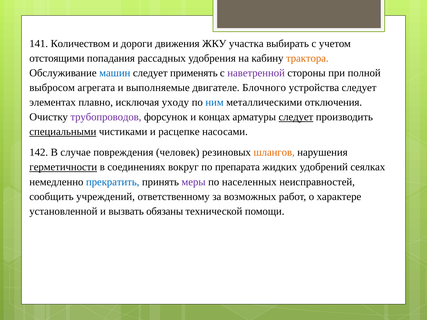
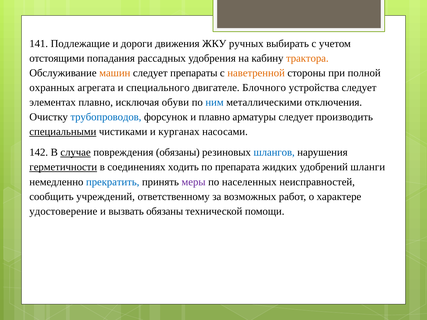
Количеством: Количеством -> Подлежащие (80, 44)
участка: участка -> ручных (246, 44)
машин colour: blue -> orange (115, 73)
применять: применять -> препараты (194, 73)
наветренной colour: purple -> orange (256, 73)
выбросом: выбросом -> охранных (52, 88)
выполняемые: выполняемые -> специального (158, 88)
уходу: уходу -> обуви (175, 102)
трубопроводов colour: purple -> blue (106, 117)
и концах: концах -> плавно (214, 117)
следует underline: present -> none (296, 117)
расцепке: расцепке -> курганах (179, 132)
случае underline: none -> present (76, 153)
повреждения человек: человек -> обязаны (178, 153)
шлангов colour: orange -> blue (274, 153)
вокруг: вокруг -> ходить (183, 167)
сеялках: сеялках -> шланги (368, 167)
установленной: установленной -> удостоверение (63, 211)
